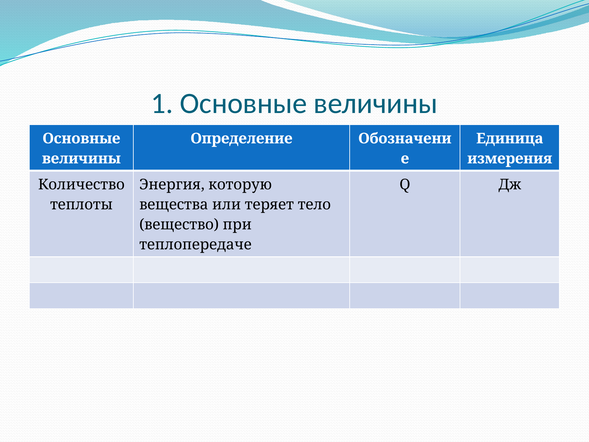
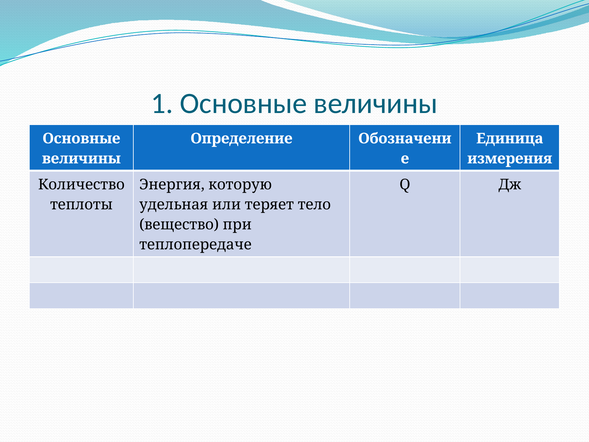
вещества: вещества -> удельная (174, 204)
